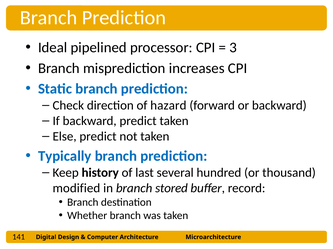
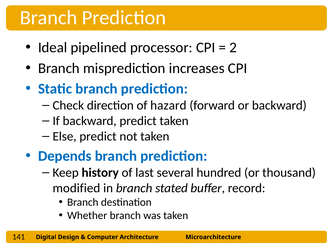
3: 3 -> 2 (233, 48)
Typically: Typically -> Depends (65, 156)
stored: stored -> stated (171, 189)
